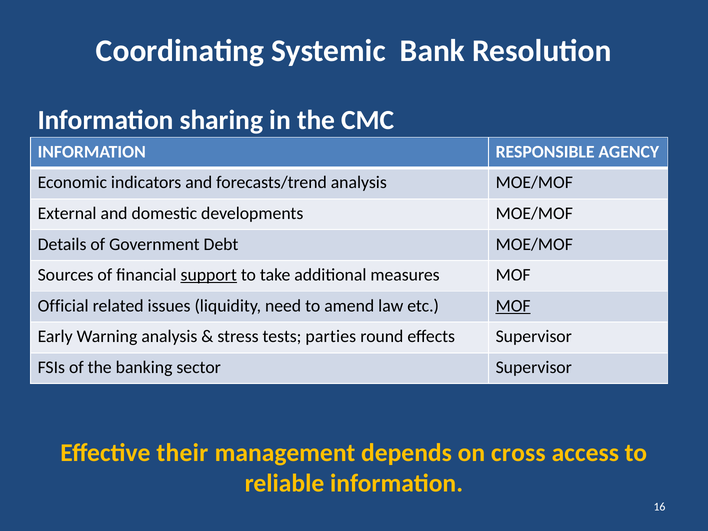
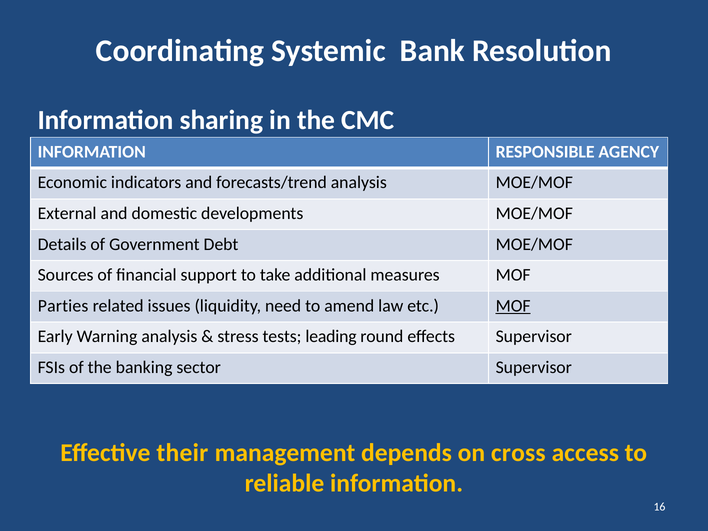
support underline: present -> none (209, 275)
Official: Official -> Parties (63, 306)
parties: parties -> leading (331, 337)
